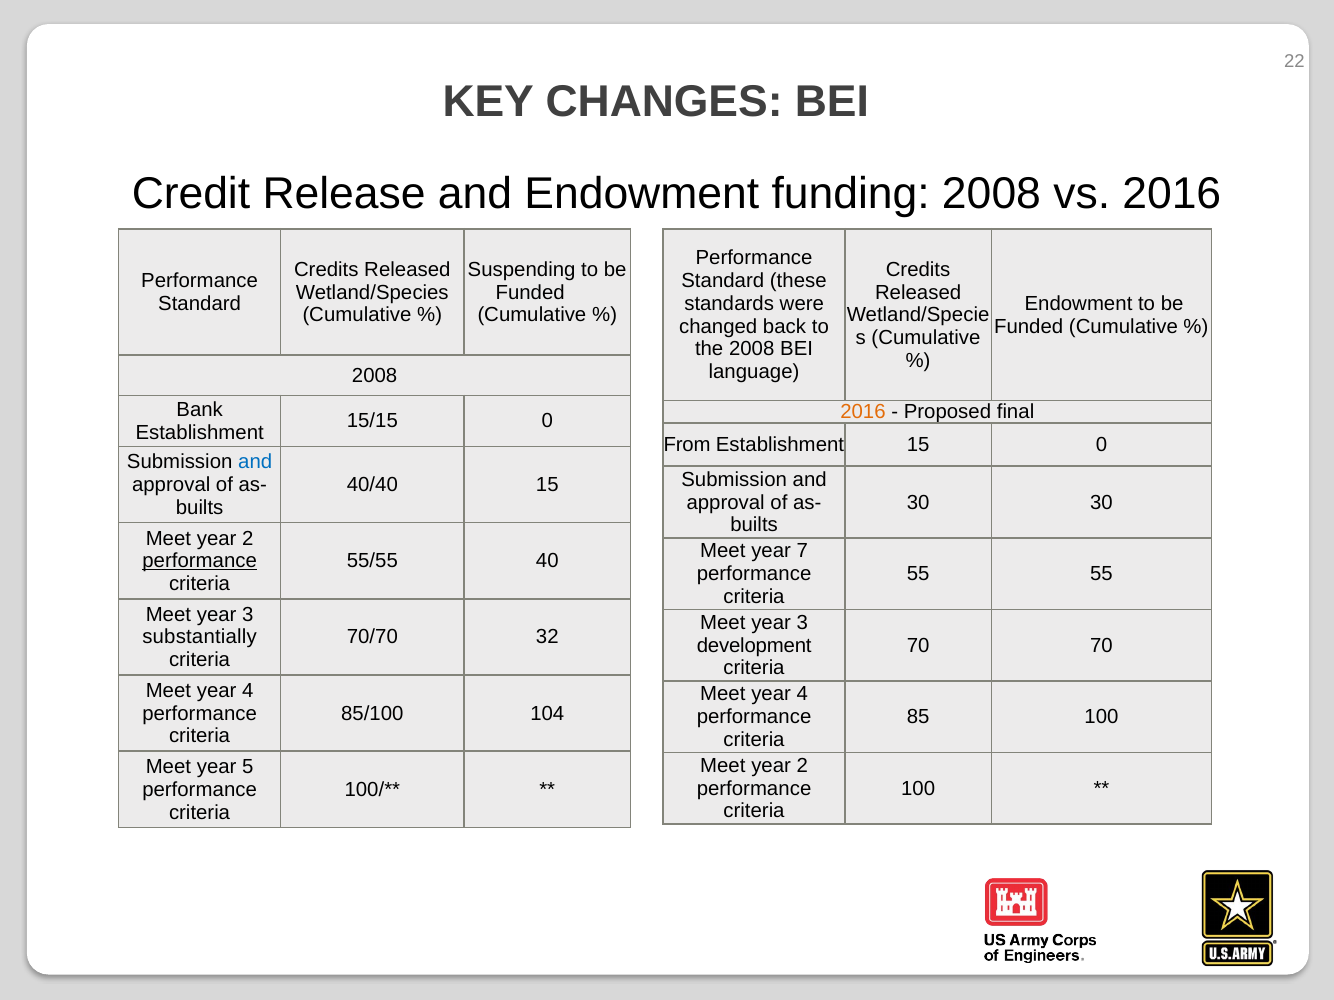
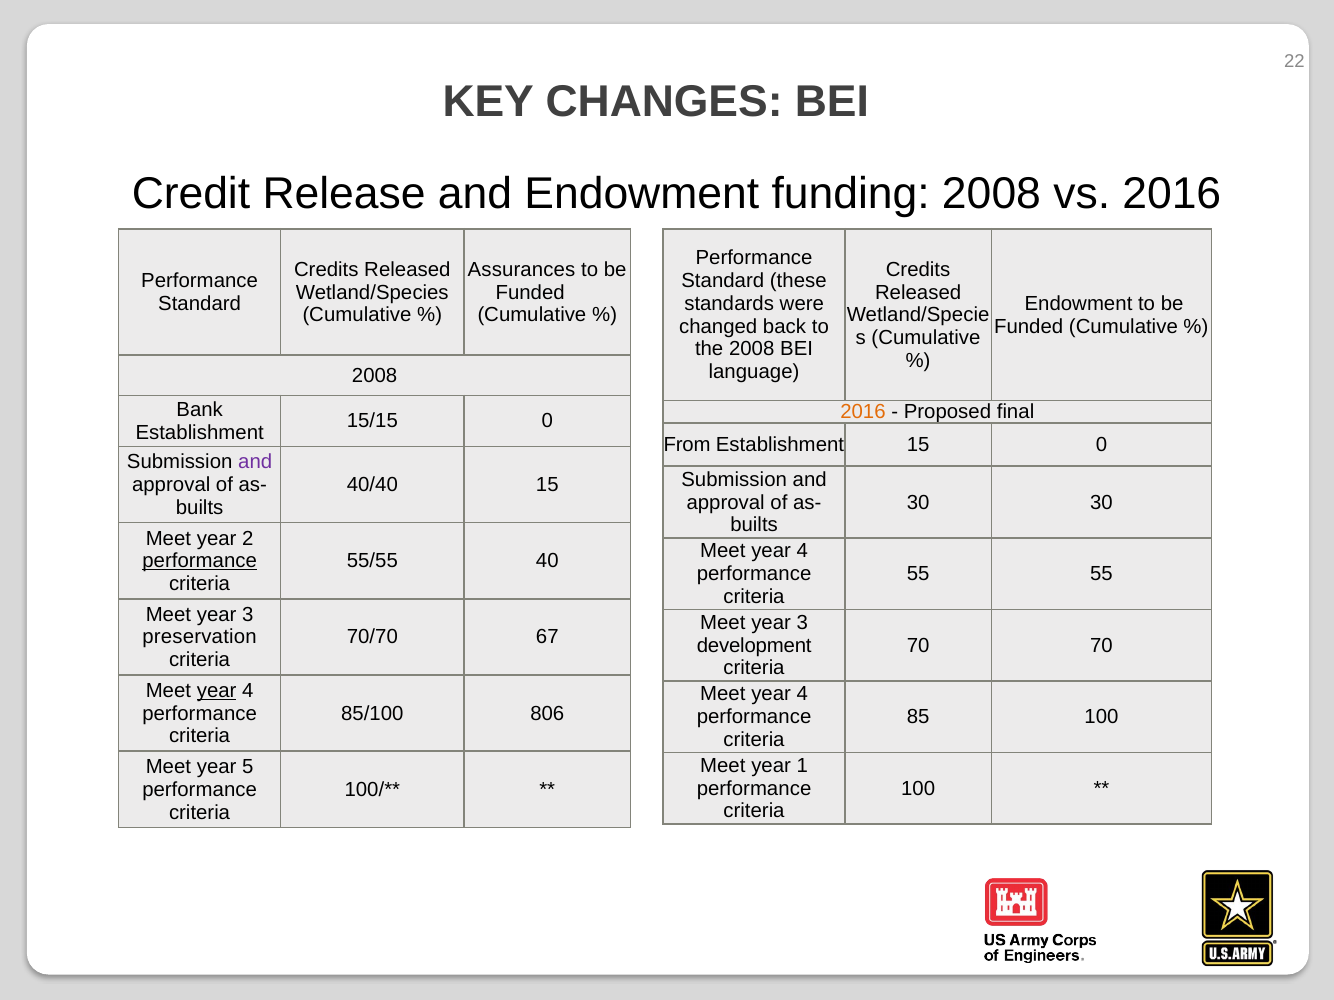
Suspending: Suspending -> Assurances (522, 270)
and colour: blue -> purple (255, 462)
7: 7 -> 4 (802, 551)
substantially: substantially -> preservation (200, 638)
32: 32 -> 67 (547, 638)
year underline: none -> present (217, 691)
104: 104 -> 806 (547, 714)
2: 2 -> 1 (802, 766)
